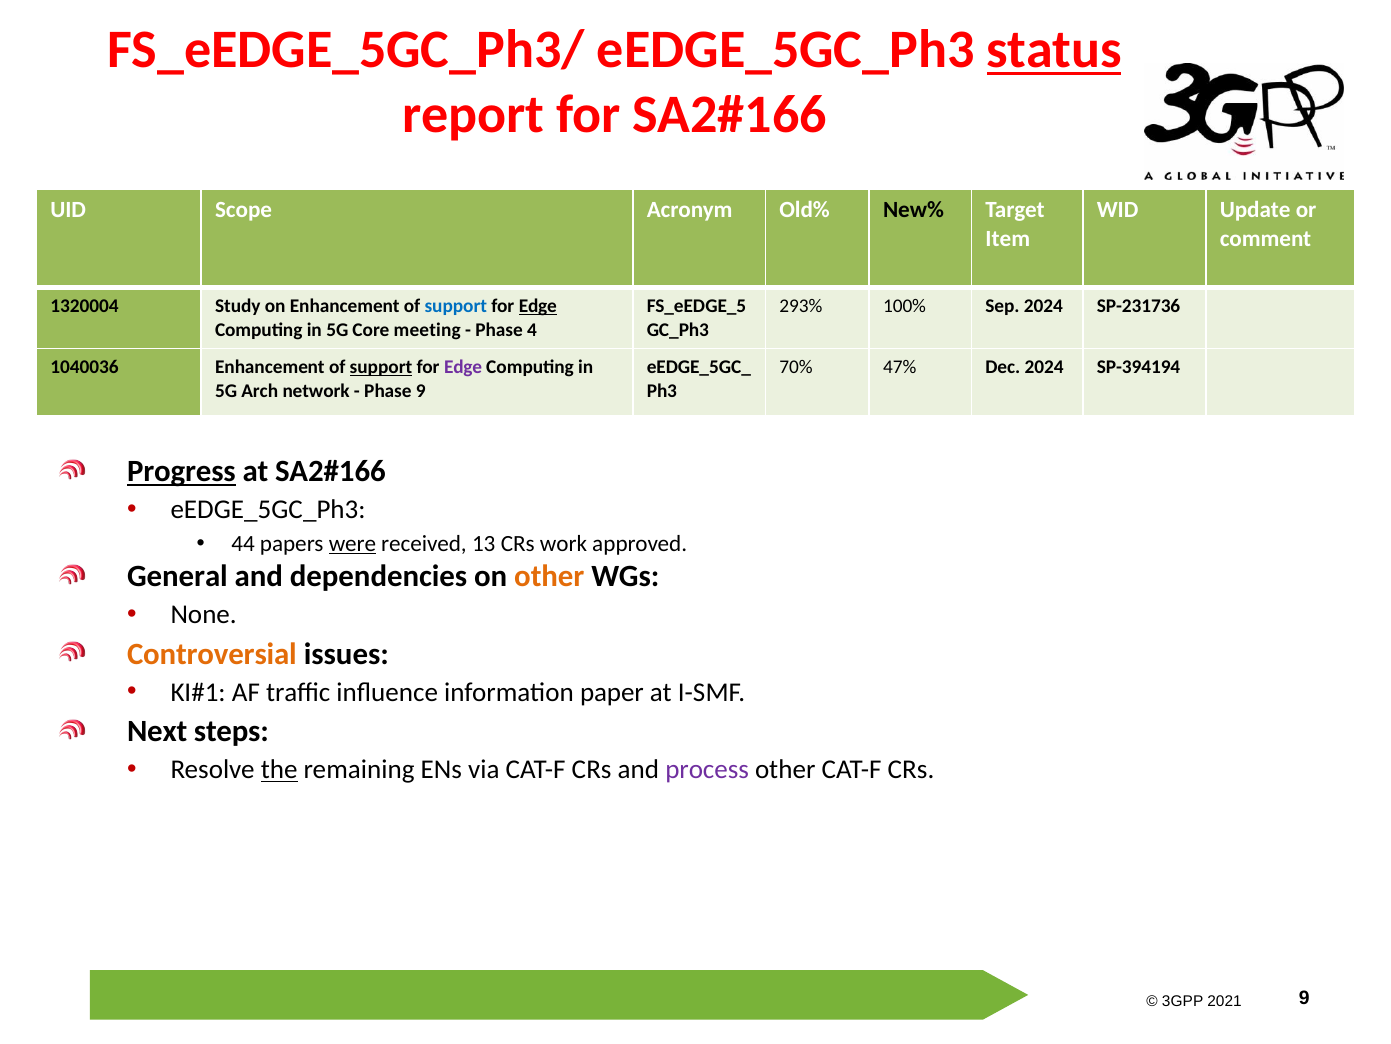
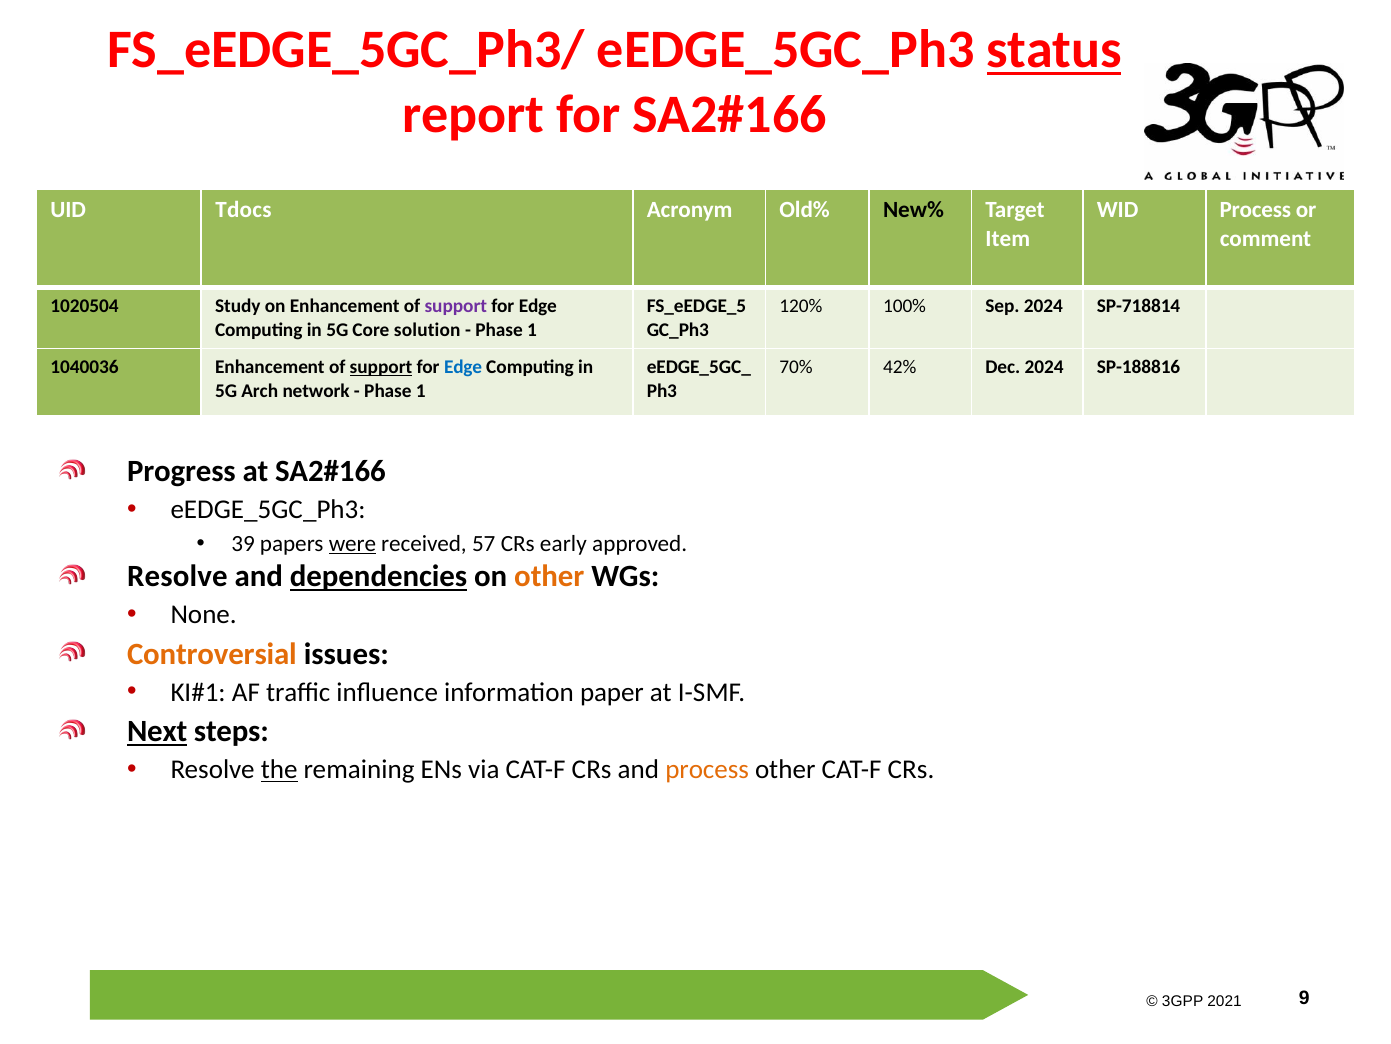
Scope: Scope -> Tdocs (243, 210)
WID Update: Update -> Process (1255, 210)
1320004: 1320004 -> 1020504 (84, 306)
support colour: blue -> purple (456, 306)
Edge underline: present -> none (538, 306)
293%: 293% -> 120% (801, 306)
SP-231736: SP-231736 -> SP-718814 (1139, 306)
meeting: meeting -> solution (427, 330)
4: 4 -> 1 (532, 330)
Edge colour: purple -> blue (463, 367)
47%: 47% -> 42% (900, 367)
SP-394194: SP-394194 -> SP-188816 (1139, 367)
9: 9 -> 1 (421, 391)
Progress underline: present -> none (181, 471)
44: 44 -> 39 (243, 543)
13: 13 -> 57 (484, 543)
work: work -> early (563, 543)
General: General -> Resolve (177, 576)
dependencies underline: none -> present (379, 576)
Next underline: none -> present (157, 731)
process colour: purple -> orange (707, 769)
